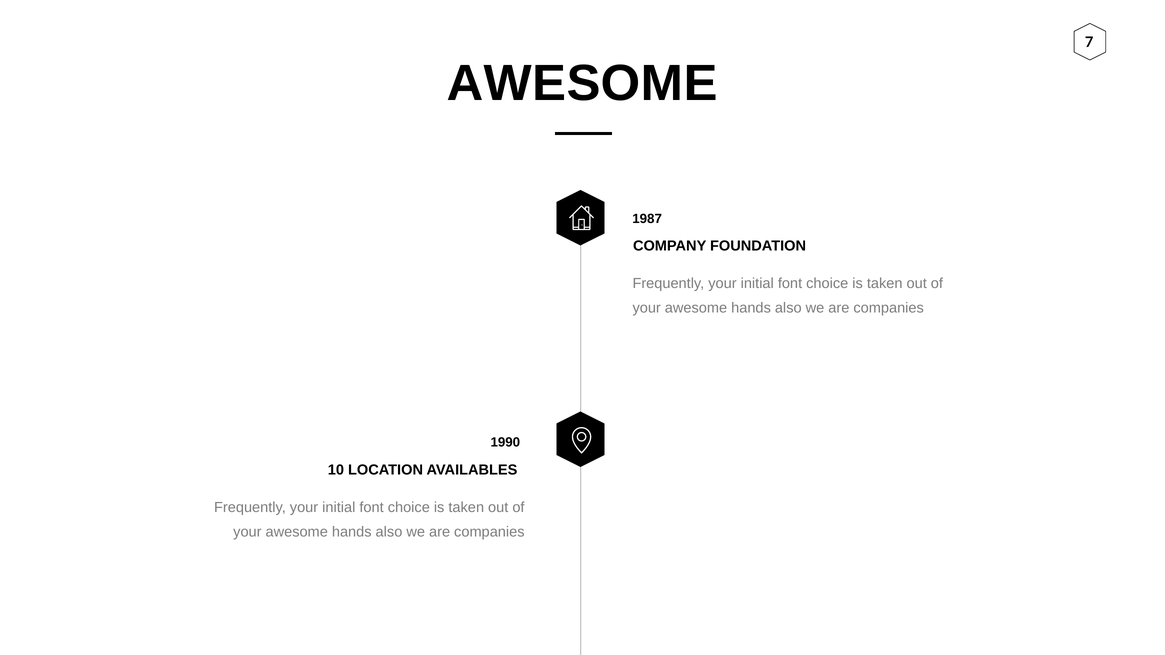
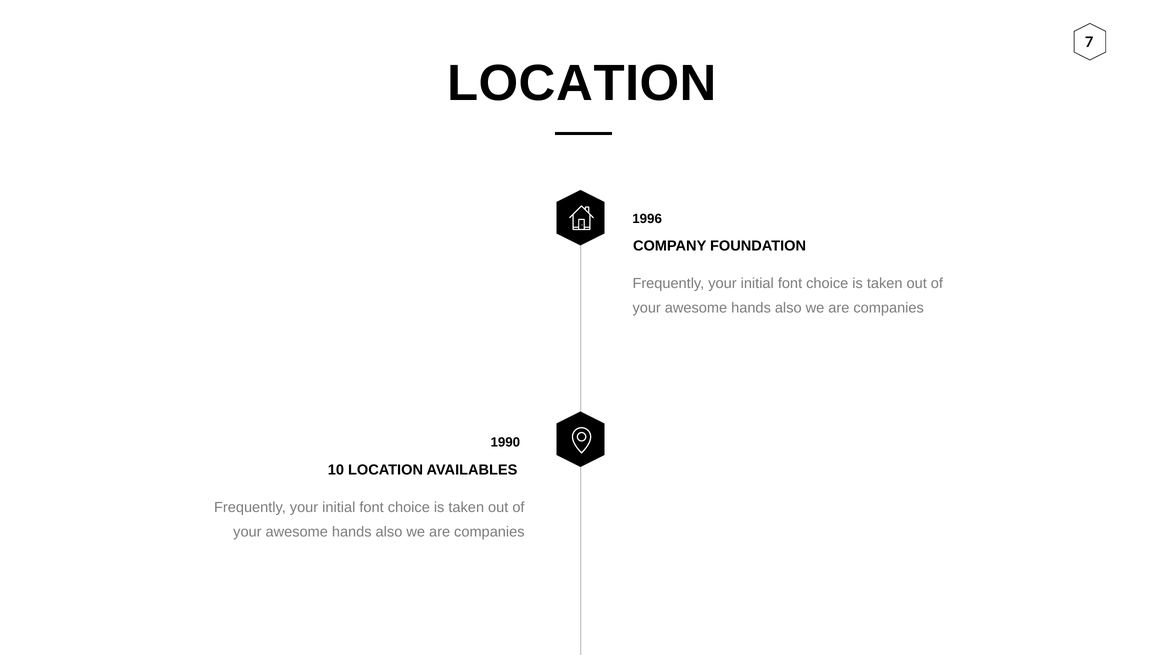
AWESOME: AWESOME -> LOCATION (582, 83)
1987: 1987 -> 1996 (647, 219)
